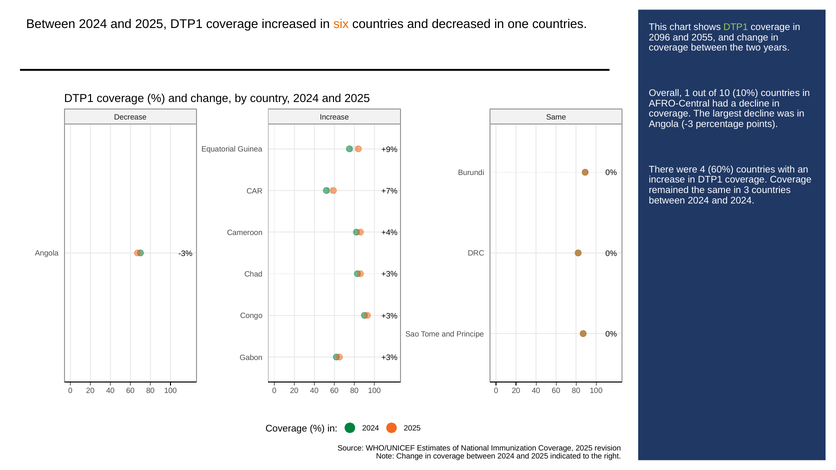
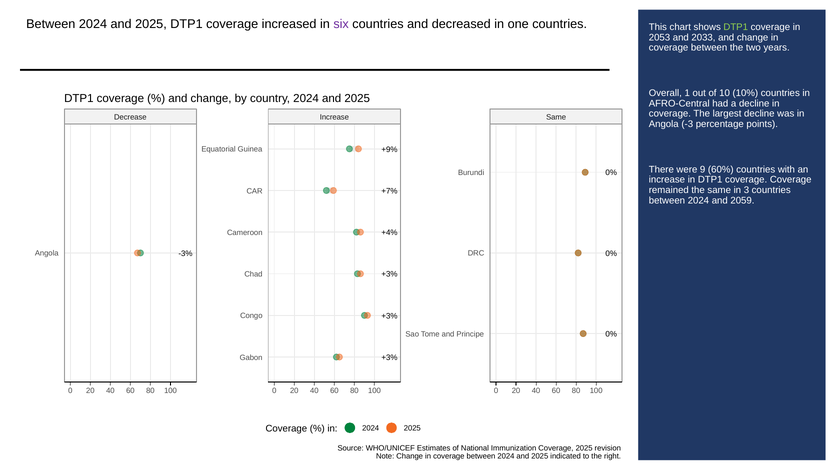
six colour: orange -> purple (341, 24)
2096: 2096 -> 2053 (659, 37)
2055: 2055 -> 2033 (703, 37)
4: 4 -> 9 (703, 169)
and 2024: 2024 -> 2059 (742, 201)
